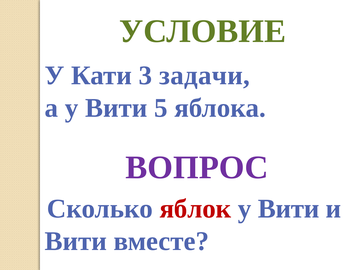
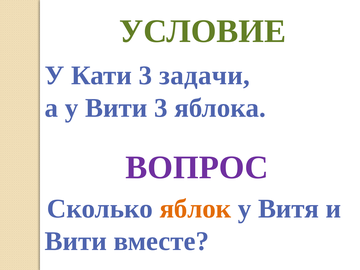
Вити 5: 5 -> 3 (161, 108)
яблок colour: red -> orange (195, 209)
Вити: Вити -> Витя (289, 209)
